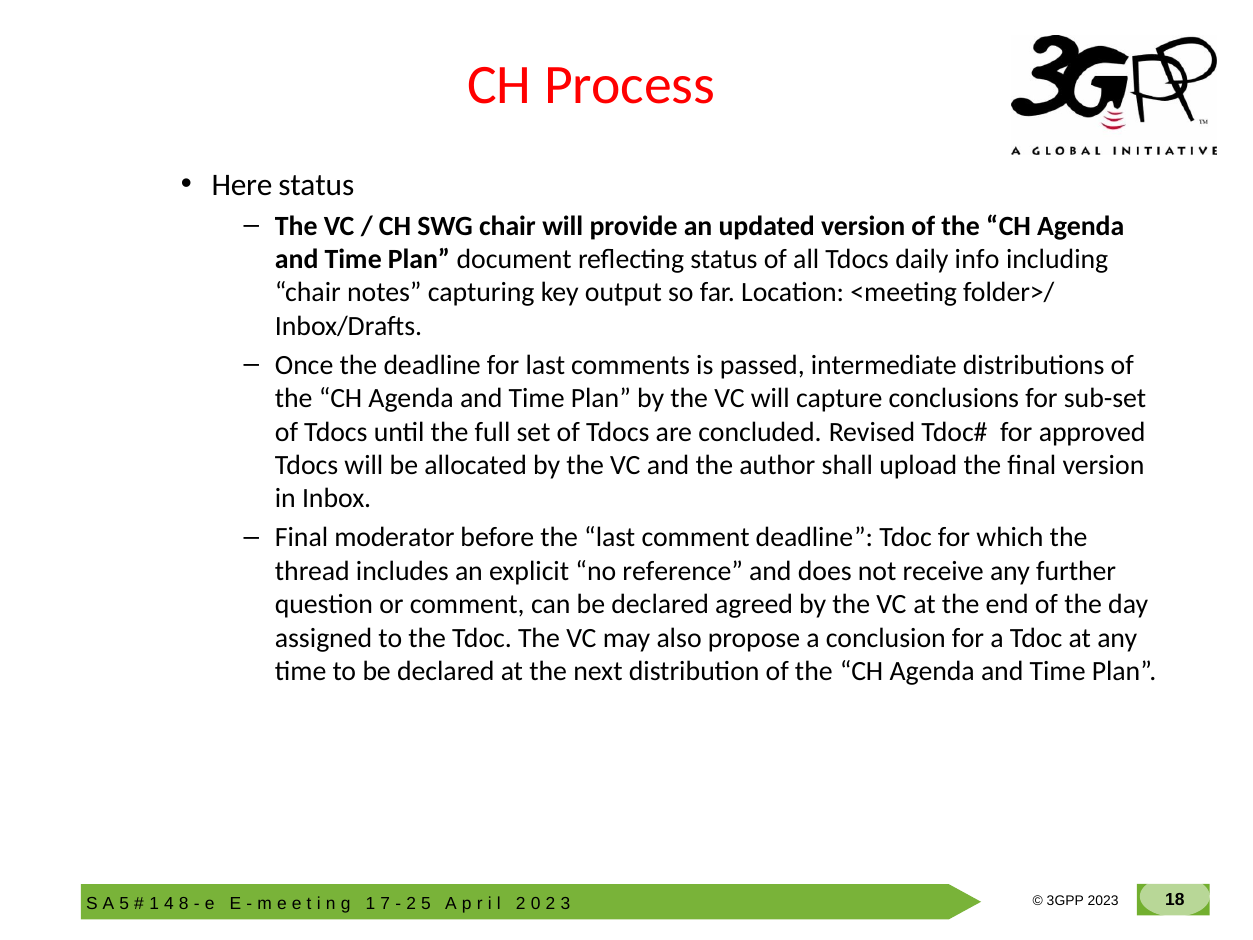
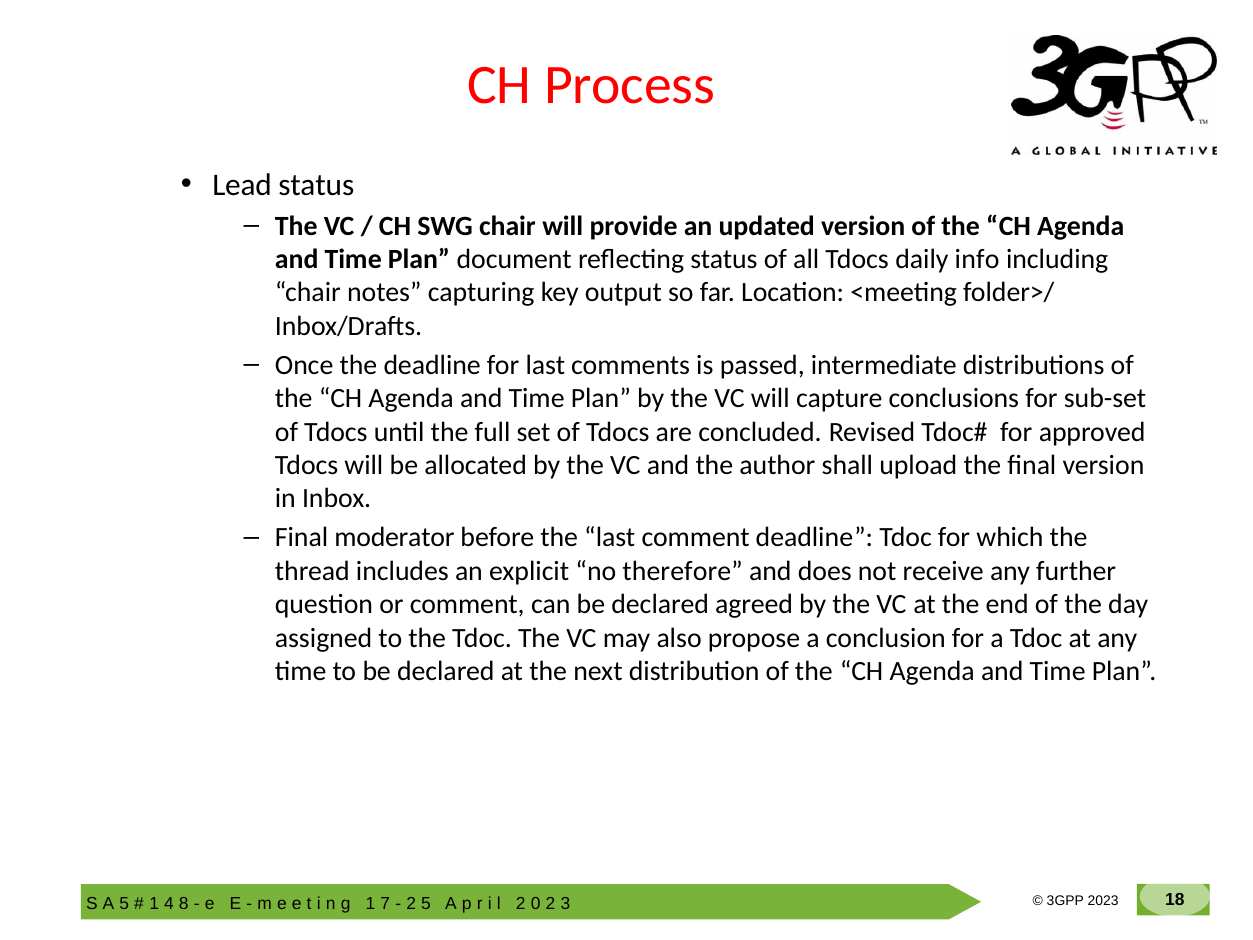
Here: Here -> Lead (242, 185)
reference: reference -> therefore (683, 571)
